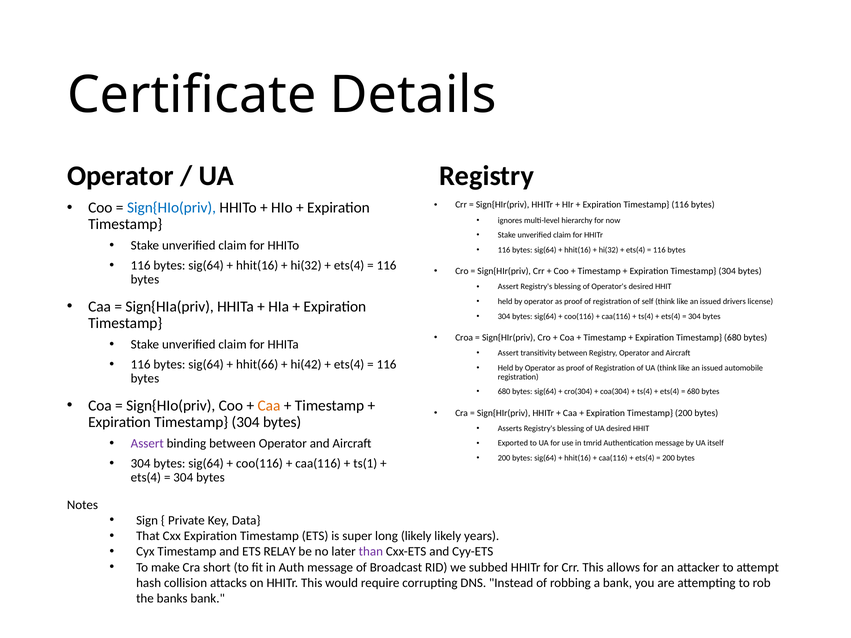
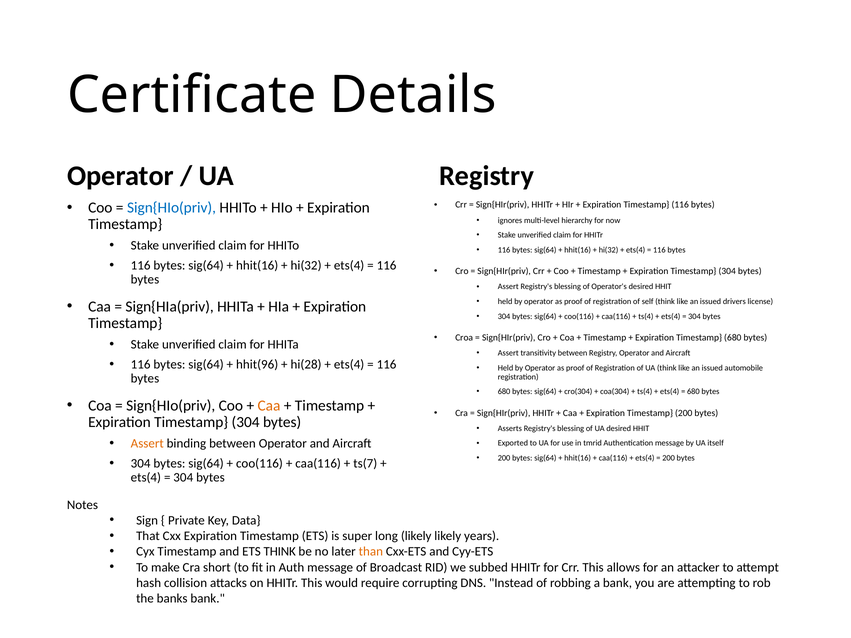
hhit(66: hhit(66 -> hhit(96 (257, 364)
hi(42: hi(42 -> hi(28 (306, 364)
Assert colour: purple -> orange (147, 443)
ts(1: ts(1 -> ts(7 (365, 463)
ETS RELAY: RELAY -> THINK (280, 552)
than colour: purple -> orange (371, 552)
